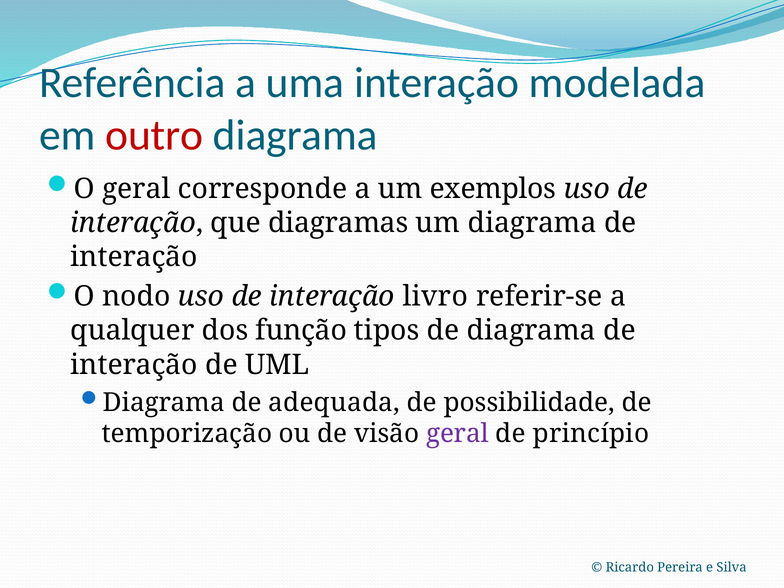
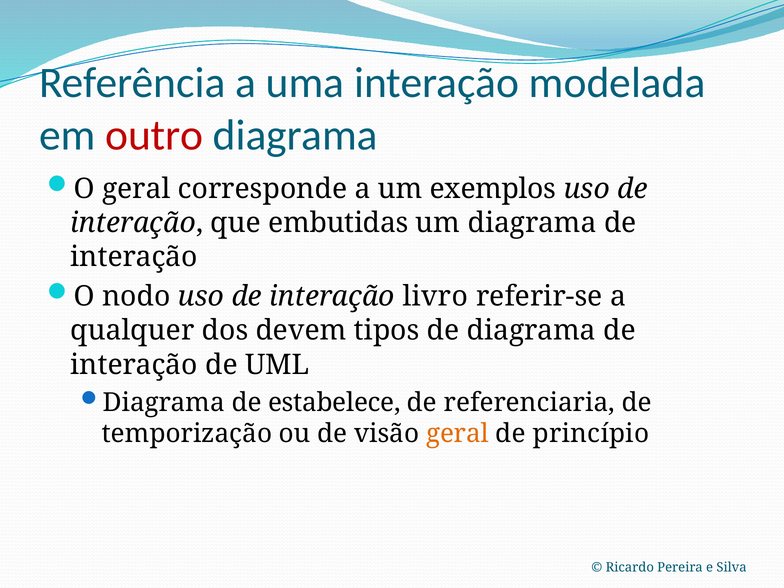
diagramas: diagramas -> embutidas (338, 223)
função: função -> devem (301, 331)
adequada: adequada -> estabelece (334, 402)
possibilidade: possibilidade -> referenciaria (529, 402)
geral colour: purple -> orange (457, 434)
